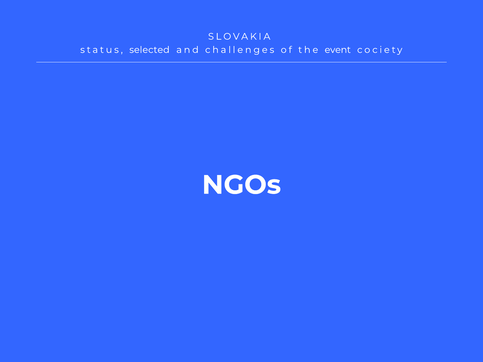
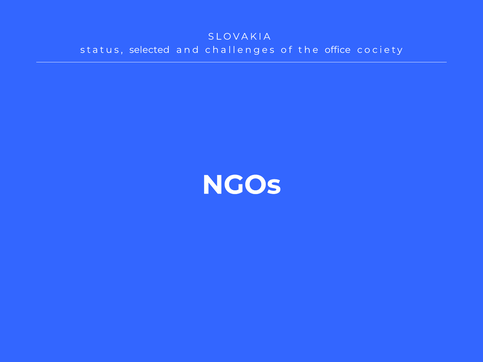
event: event -> office (338, 50)
